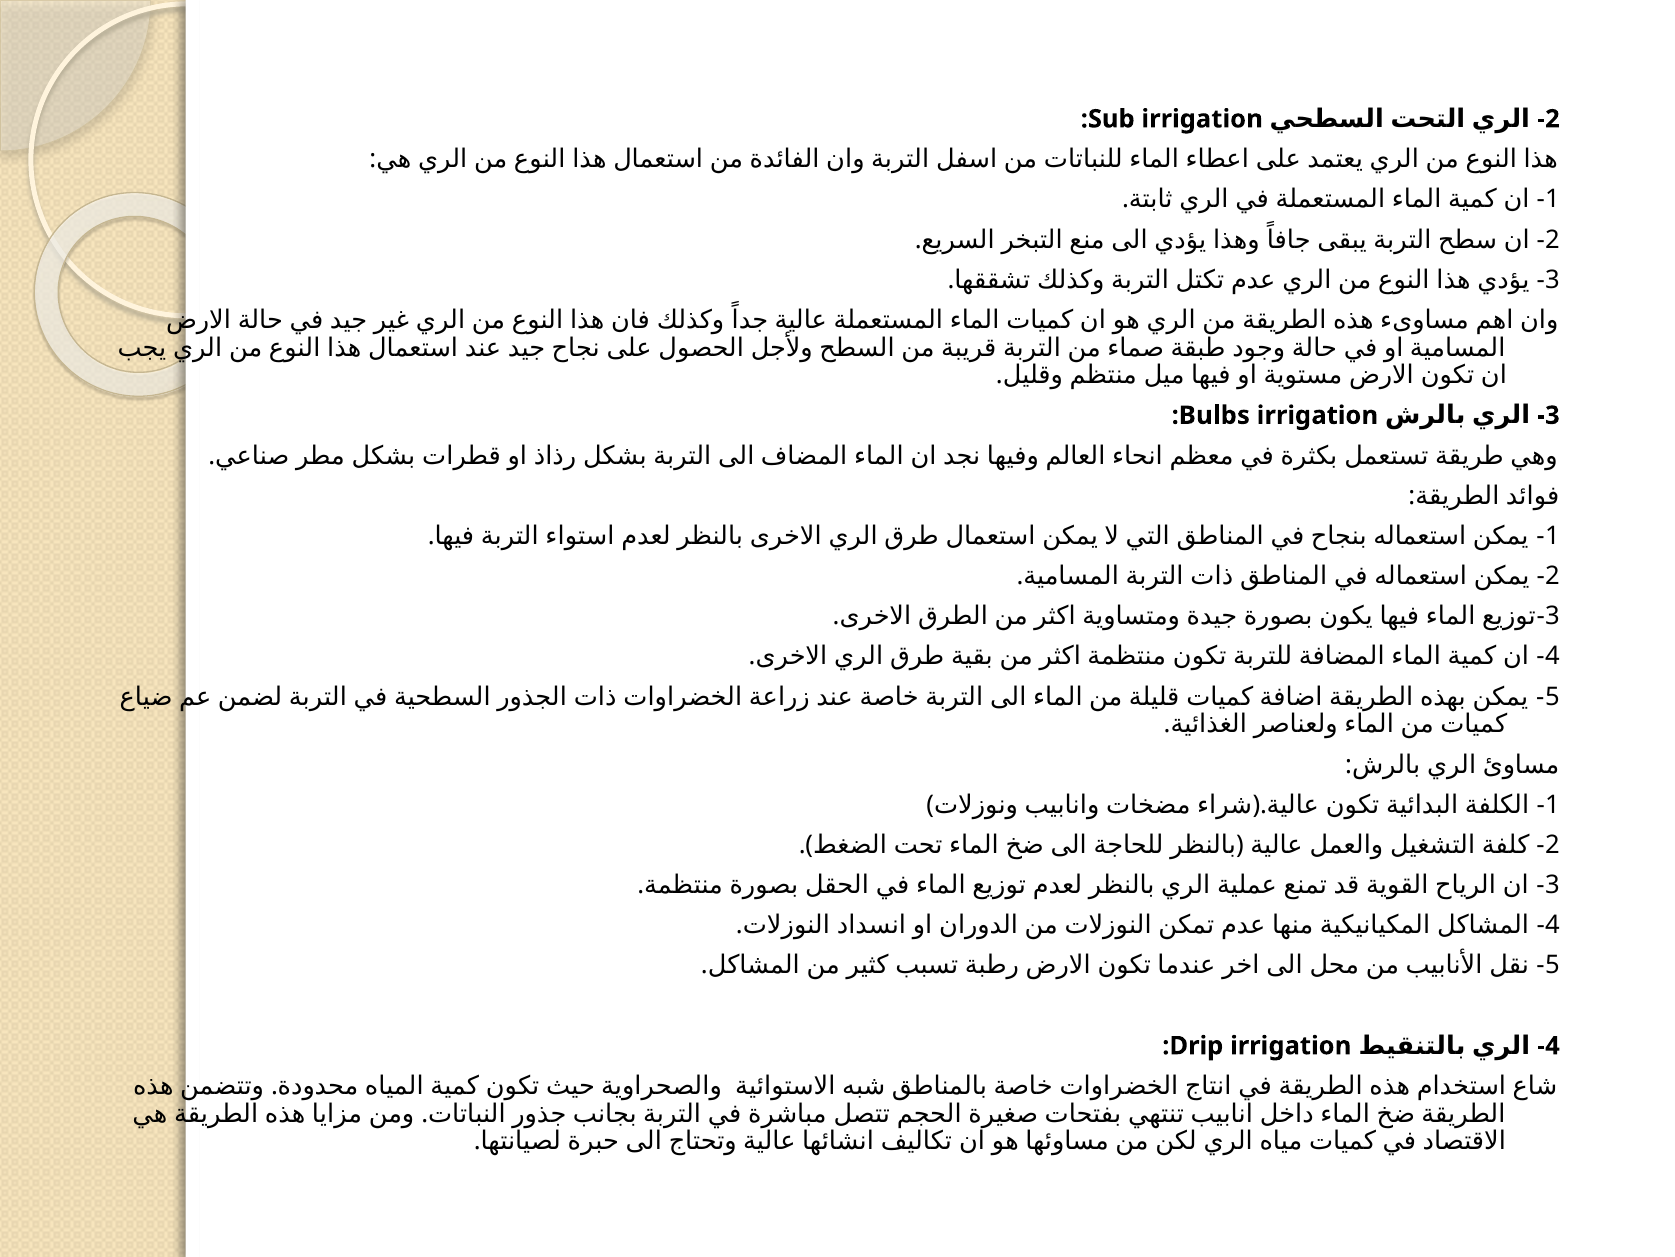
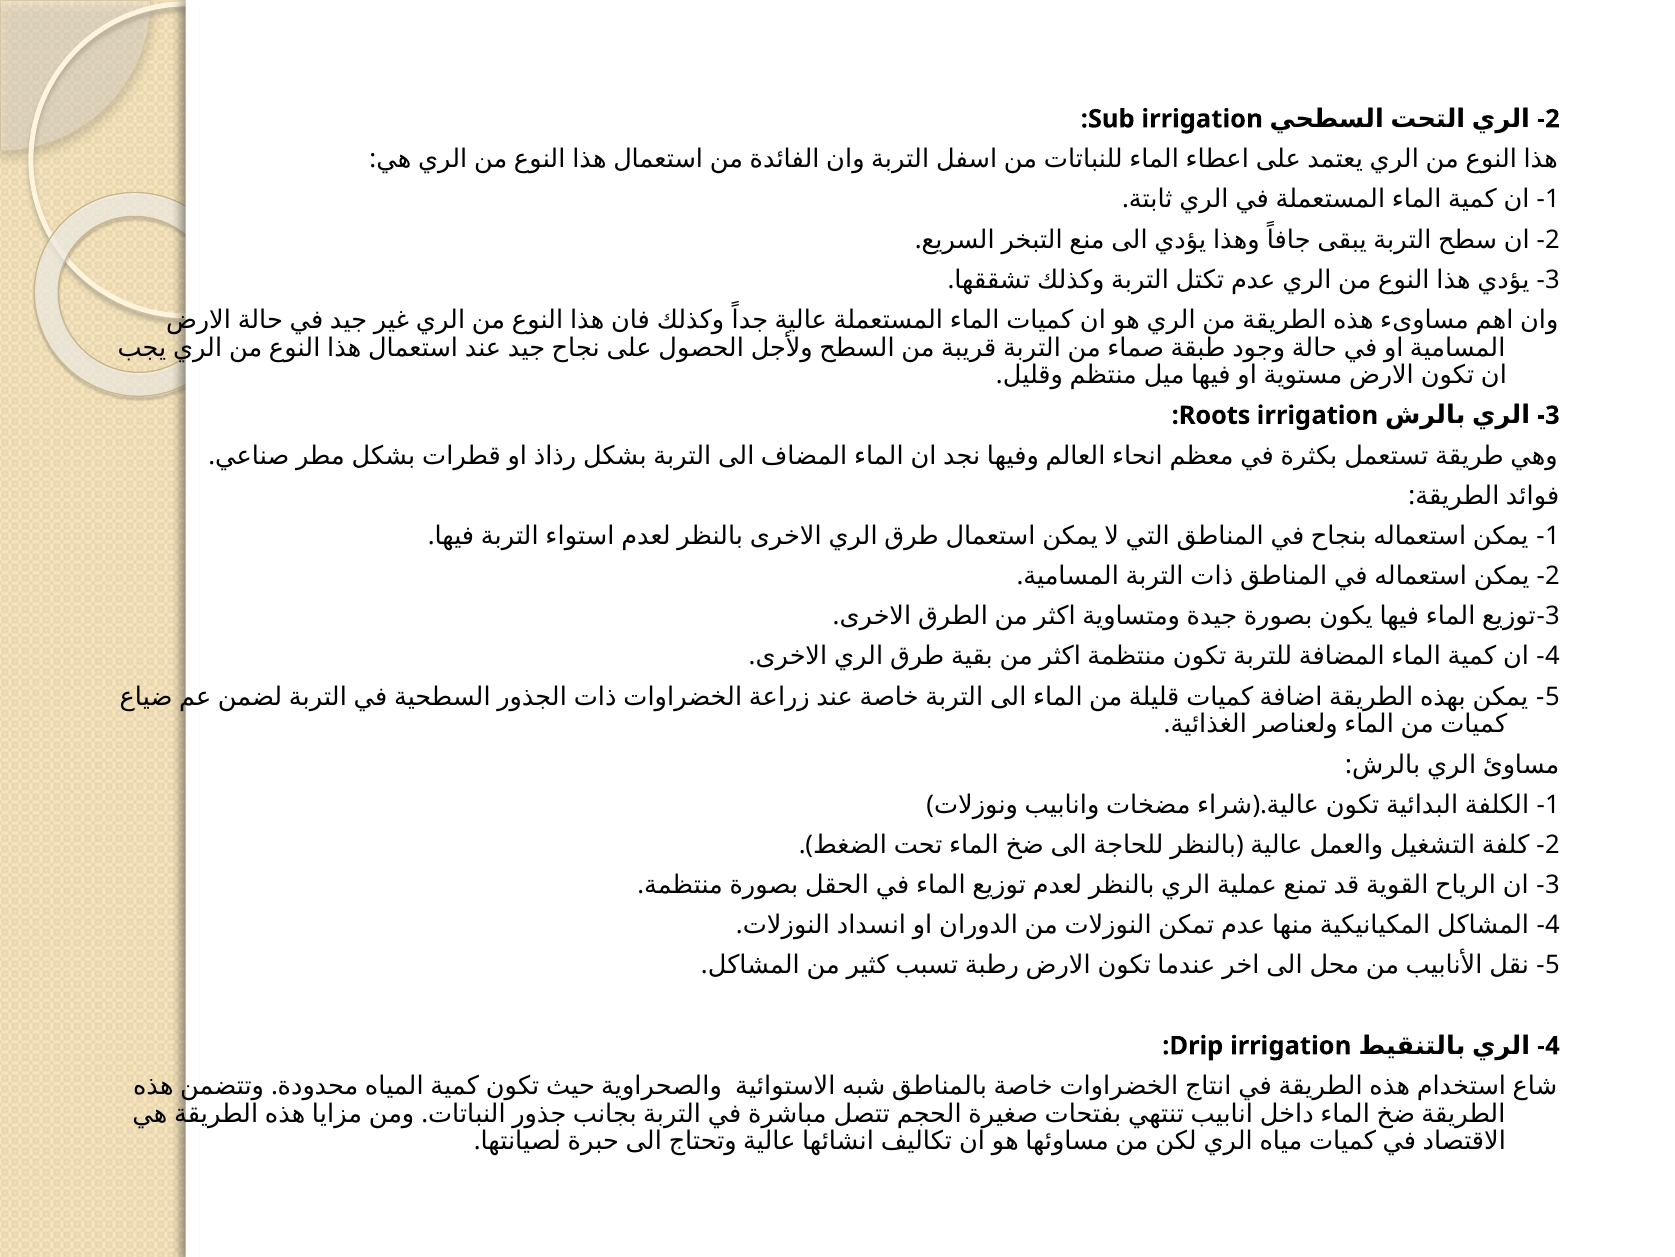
Bulbs: Bulbs -> Roots (1215, 415)
